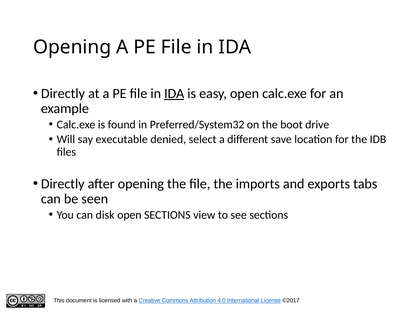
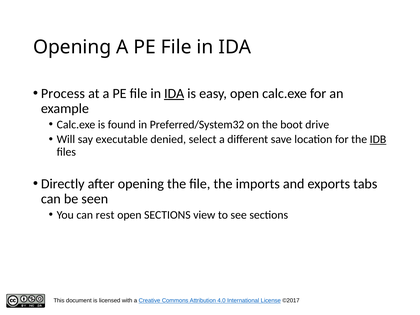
Directly: Directly -> Process (63, 93)
IDB underline: none -> present (378, 139)
disk: disk -> rest (105, 215)
